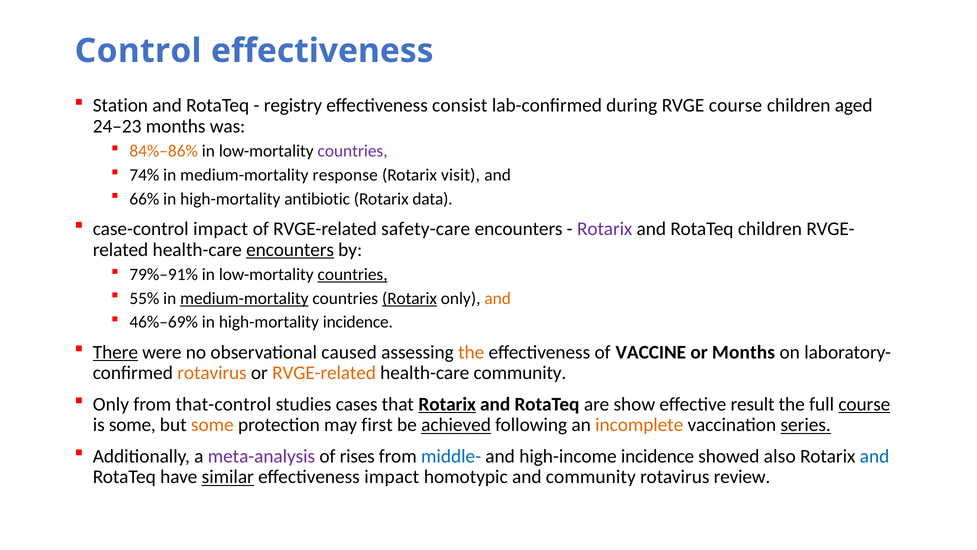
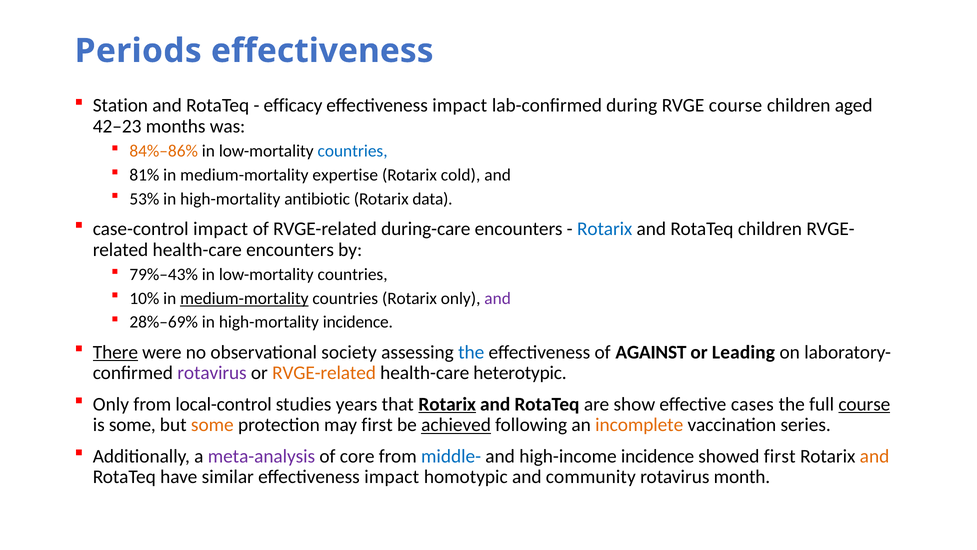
Control: Control -> Periods (138, 51)
registry: registry -> efficacy (293, 105)
consist: consist -> impact (460, 105)
24–23: 24–23 -> 42–23 (117, 126)
countries colour: purple -> blue (353, 151)
74%: 74% -> 81% (144, 175)
response: response -> expertise (345, 175)
visit: visit -> cold (461, 175)
66%: 66% -> 53% (144, 199)
safety-care: safety-care -> during-care (426, 229)
Rotarix colour: purple -> blue (605, 229)
encounters underline: present -> none (290, 250)
79%–91%: 79%–91% -> 79%–43% (164, 274)
countries underline: present -> none (353, 274)
55%: 55% -> 10% (144, 298)
Rotarix underline: present -> none (410, 298)
and colour: orange -> purple (498, 298)
46%–69%: 46%–69% -> 28%–69% (164, 322)
caused: caused -> society (349, 352)
the colour: orange -> blue (471, 352)
VACCINE: VACCINE -> AGAINST (651, 352)
or Months: Months -> Leading (743, 352)
rotavirus colour: orange -> purple (212, 373)
health-care community: community -> heterotypic (520, 373)
that-control: that-control -> local-control (224, 404)
cases: cases -> years (357, 404)
result: result -> cases (752, 404)
series underline: present -> none (806, 425)
rises: rises -> core (357, 456)
showed also: also -> first (780, 456)
and colour: blue -> orange (875, 456)
similar underline: present -> none (228, 477)
review: review -> month (742, 477)
